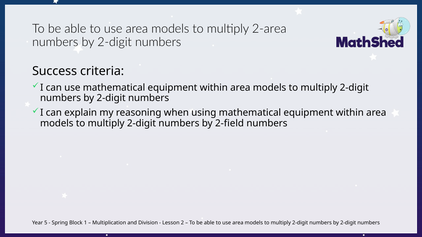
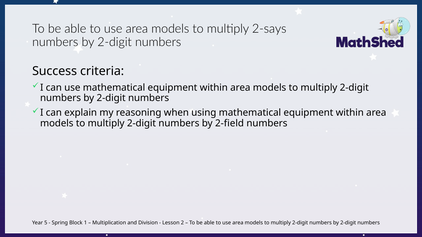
2-area: 2-area -> 2-says (269, 29)
